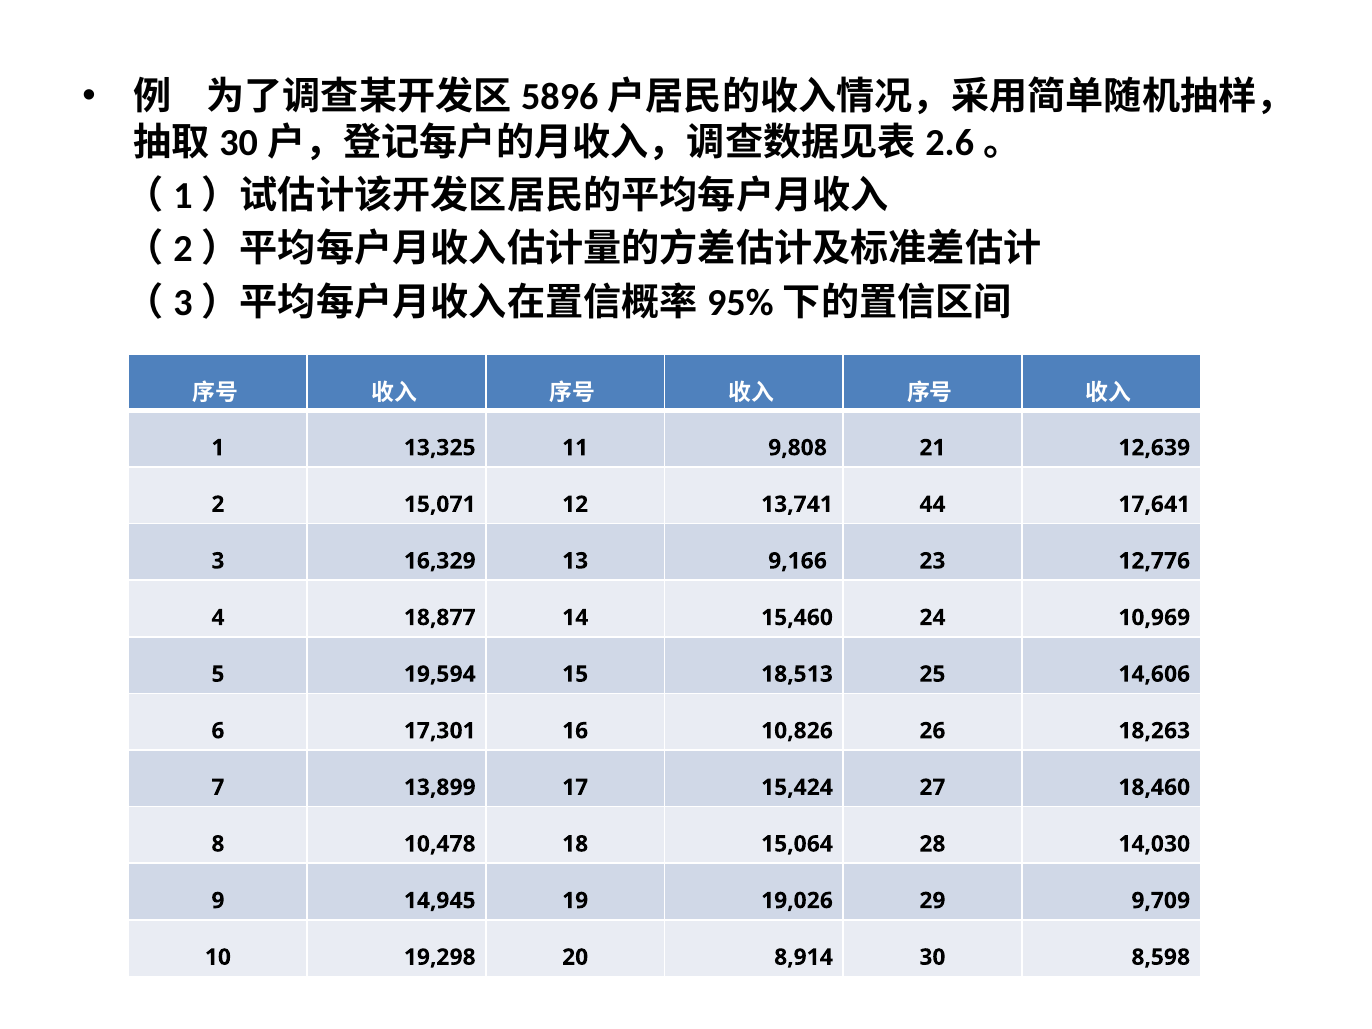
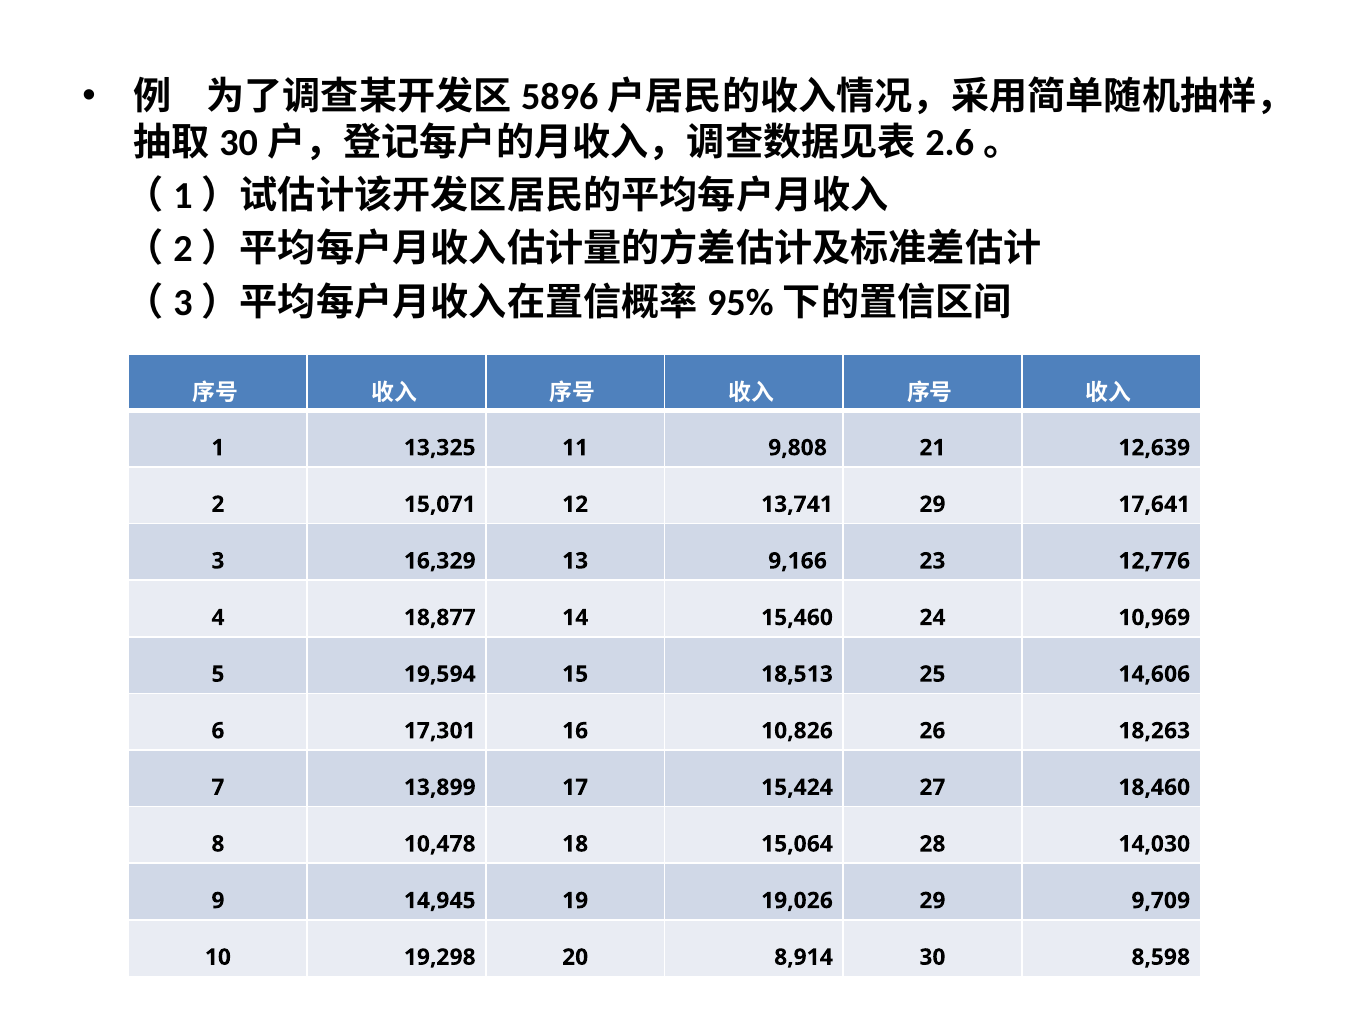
13,741 44: 44 -> 29 (932, 504)
